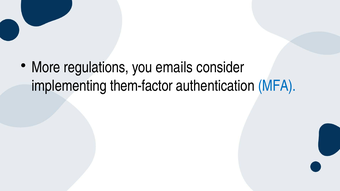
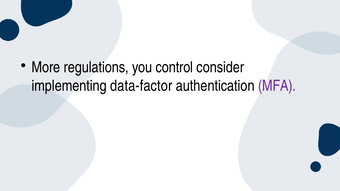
emails: emails -> control (174, 67)
them-factor: them-factor -> data-factor (141, 86)
MFA colour: blue -> purple (277, 86)
